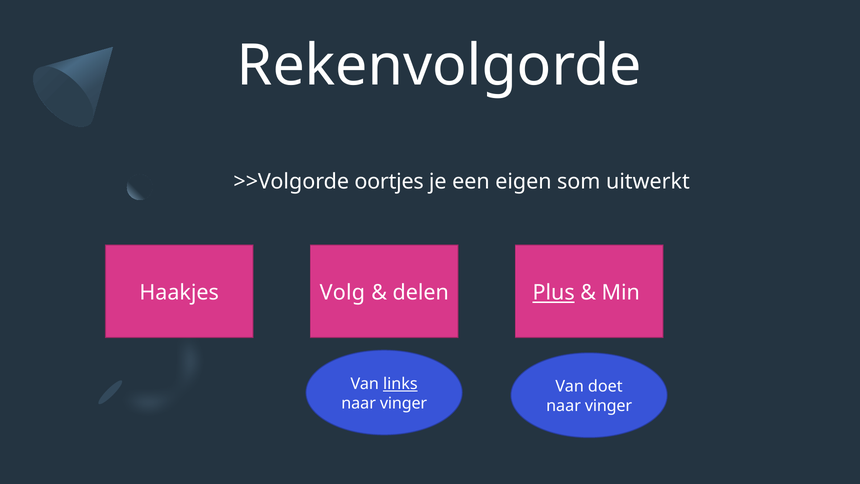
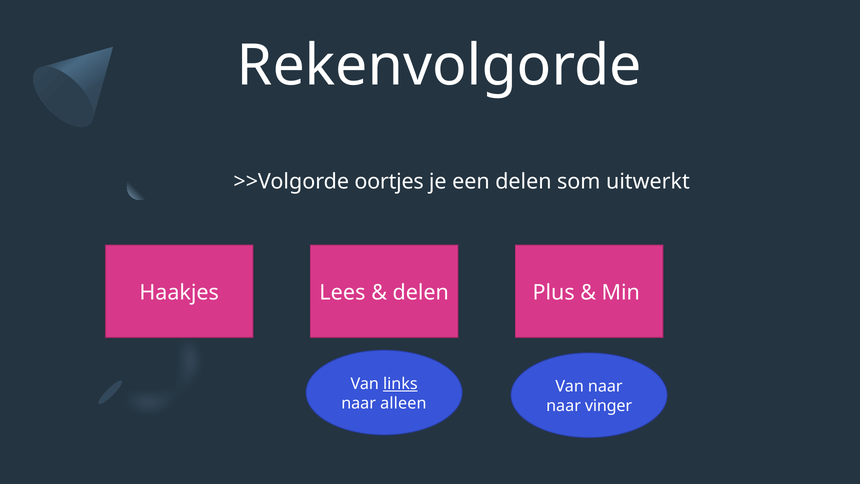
een eigen: eigen -> delen (523, 182)
Volg: Volg -> Lees (342, 293)
Plus underline: present -> none (554, 293)
Van doet: doet -> naar (605, 386)
vinger: vinger -> alleen (403, 403)
